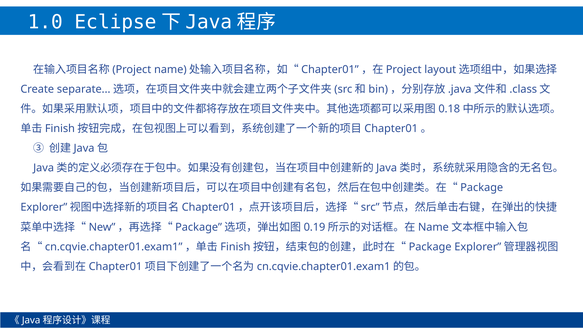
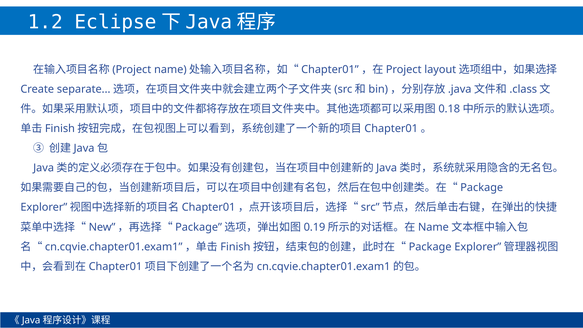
1.0: 1.0 -> 1.2 (45, 22)
